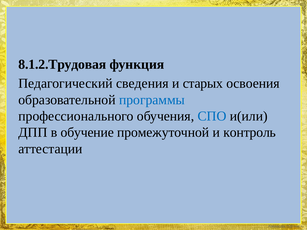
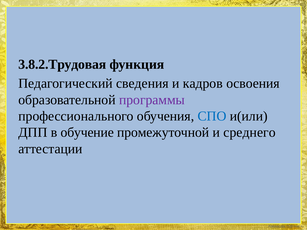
8.1.2.Трудовая: 8.1.2.Трудовая -> 3.8.2.Трудовая (62, 64)
старых: старых -> кадров (203, 84)
программы colour: blue -> purple (152, 100)
контроль: контроль -> среднего (250, 133)
